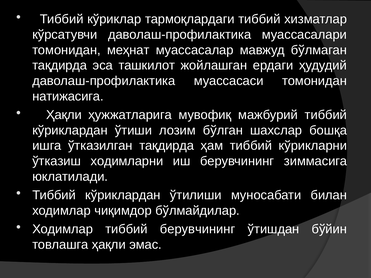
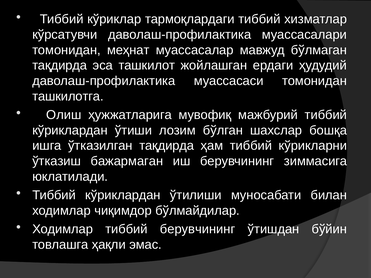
натижасига: натижасига -> ташкилотга (68, 96)
Ҳақли: Ҳақли -> Олиш (64, 115)
ходимларни: ходимларни -> бажармаган (127, 161)
